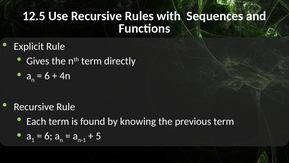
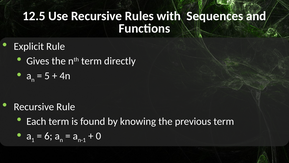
6: 6 -> 5 (47, 76)
5: 5 -> 0 (98, 136)
